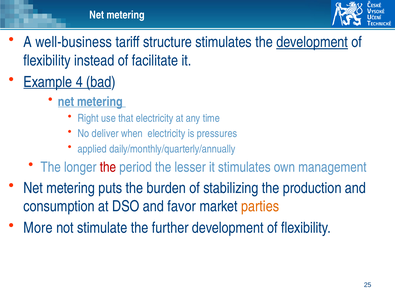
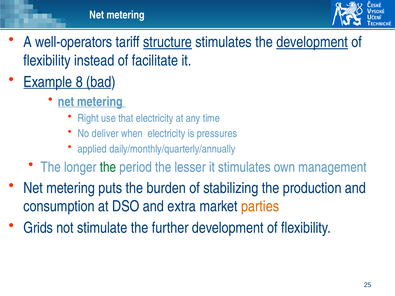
well-business: well-business -> well-operators (74, 42)
structure underline: none -> present (168, 42)
4: 4 -> 8 (79, 82)
the colour: red -> green (108, 167)
favor: favor -> extra (182, 207)
More: More -> Grids (38, 228)
